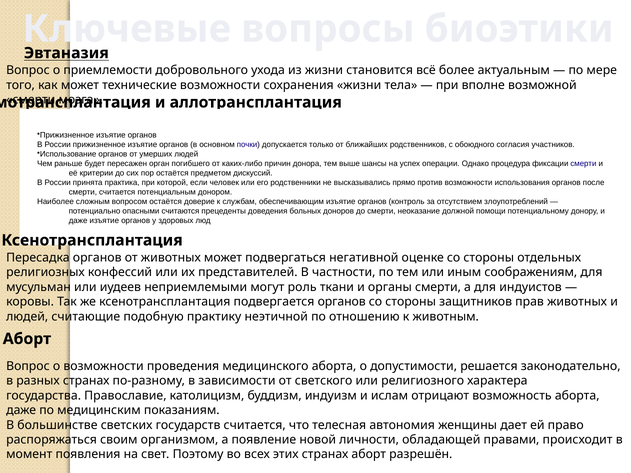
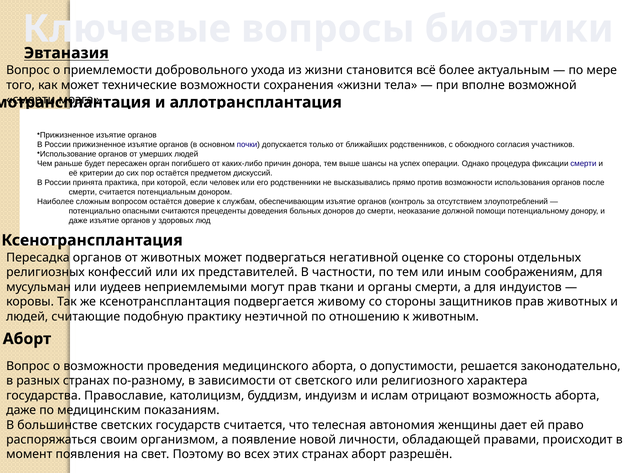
могут роль: роль -> прав (302, 287)
подвергается органов: органов -> живому (342, 302)
